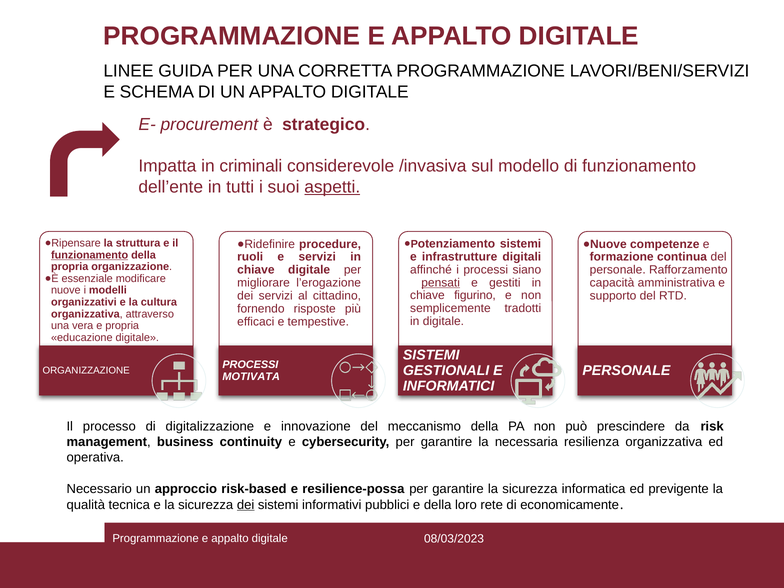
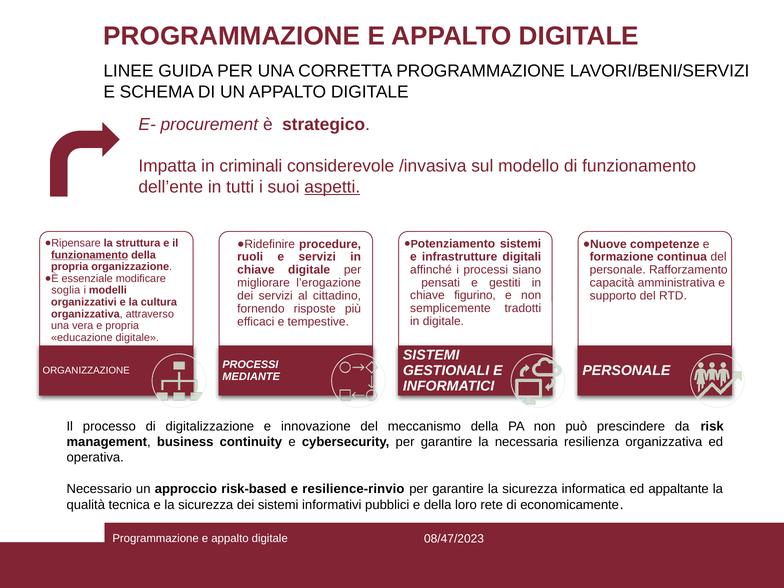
pensati underline: present -> none (441, 283)
nuove: nuove -> soglia (66, 290)
MOTIVATA: MOTIVATA -> MEDIANTE (251, 376)
resilience-possa: resilience-possa -> resilience-rinvio (353, 489)
previgente: previgente -> appaltante (679, 489)
dei underline: present -> none (246, 505)
08/03/2023: 08/03/2023 -> 08/47/2023 (454, 539)
